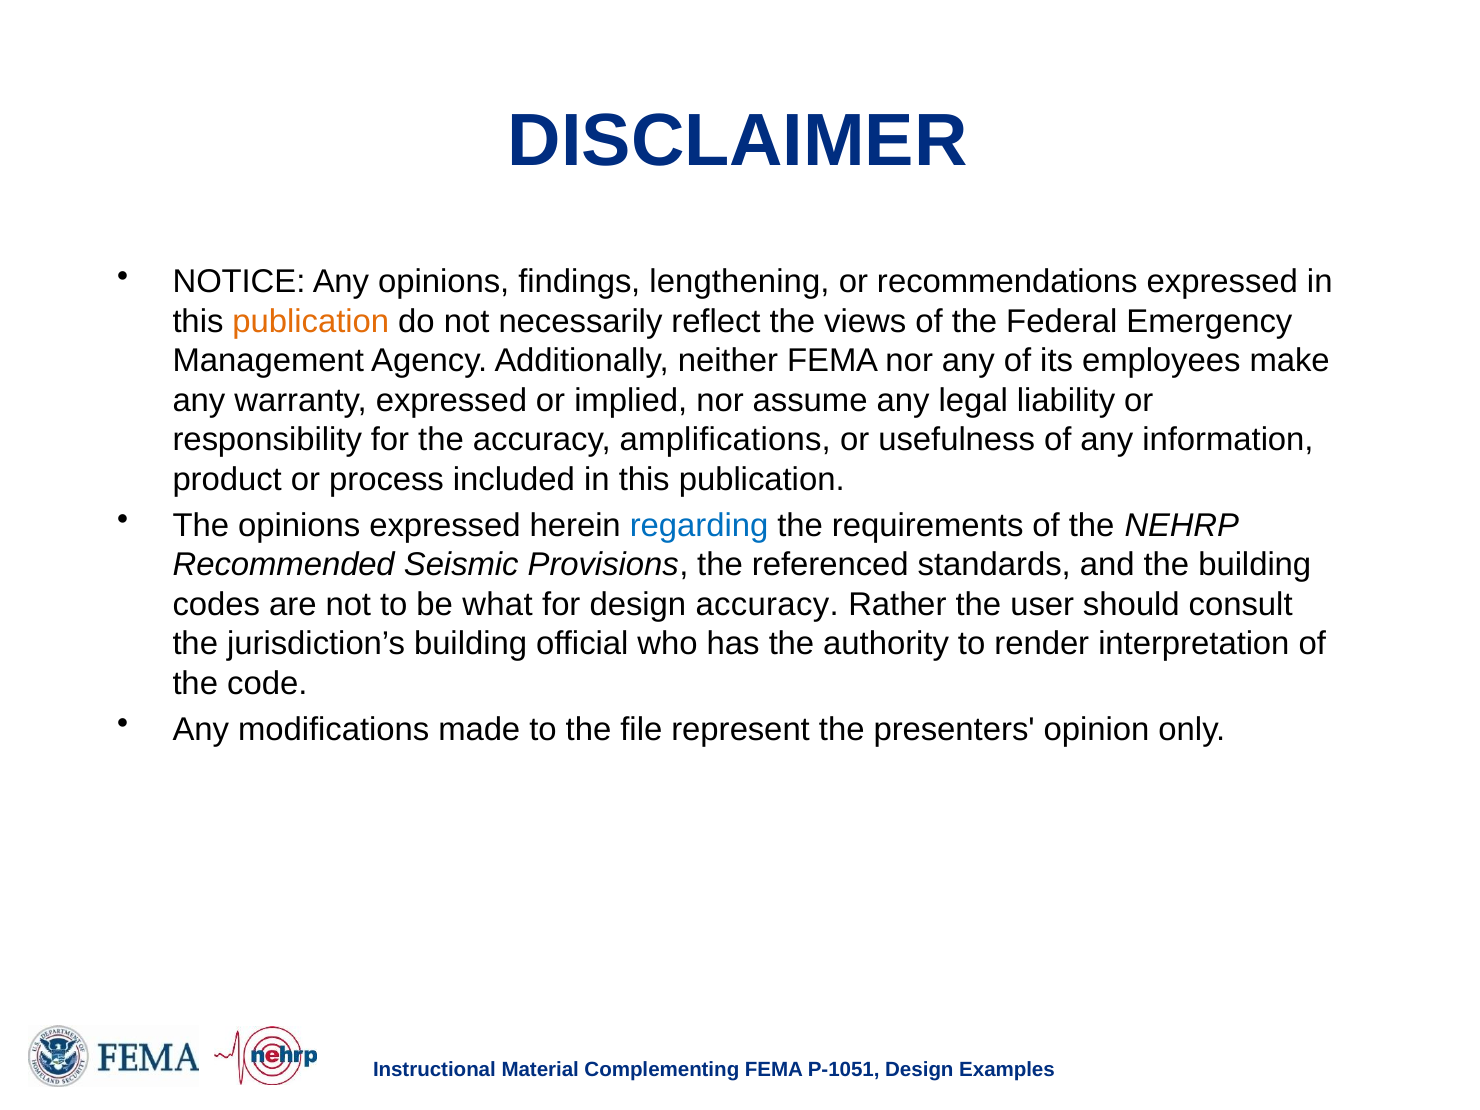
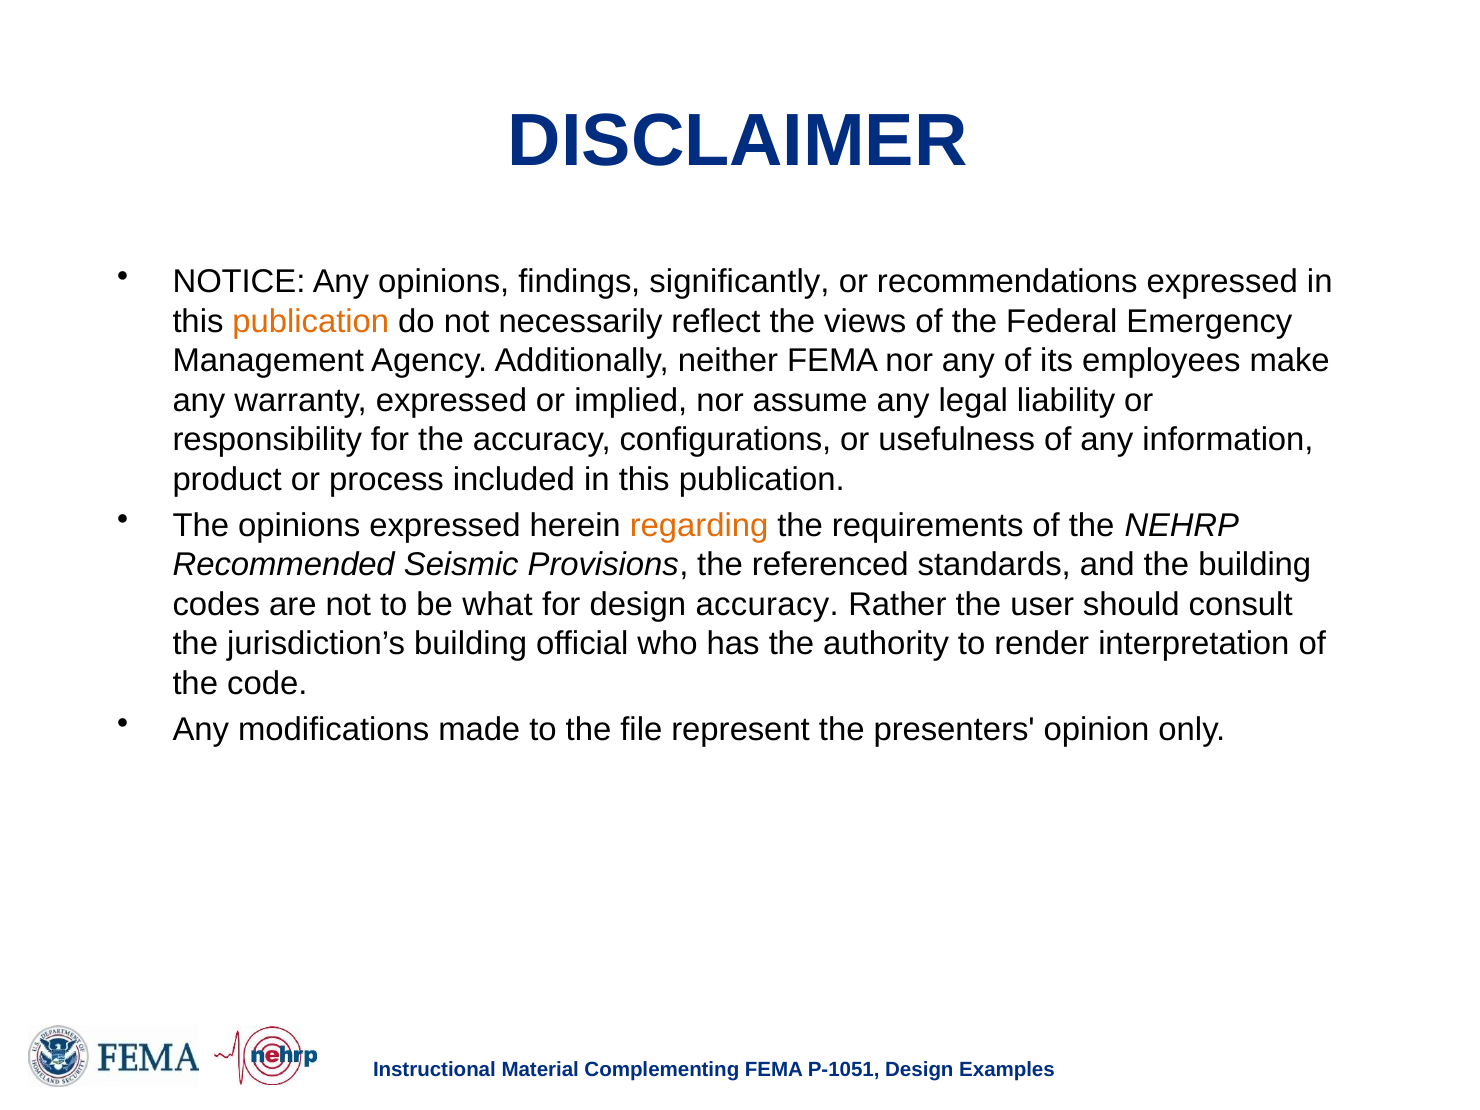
lengthening: lengthening -> significantly (740, 282)
amplifications: amplifications -> configurations (725, 440)
regarding colour: blue -> orange (699, 525)
